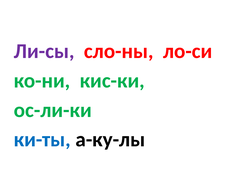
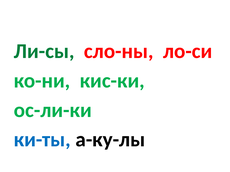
Ли-сы colour: purple -> green (44, 51)
